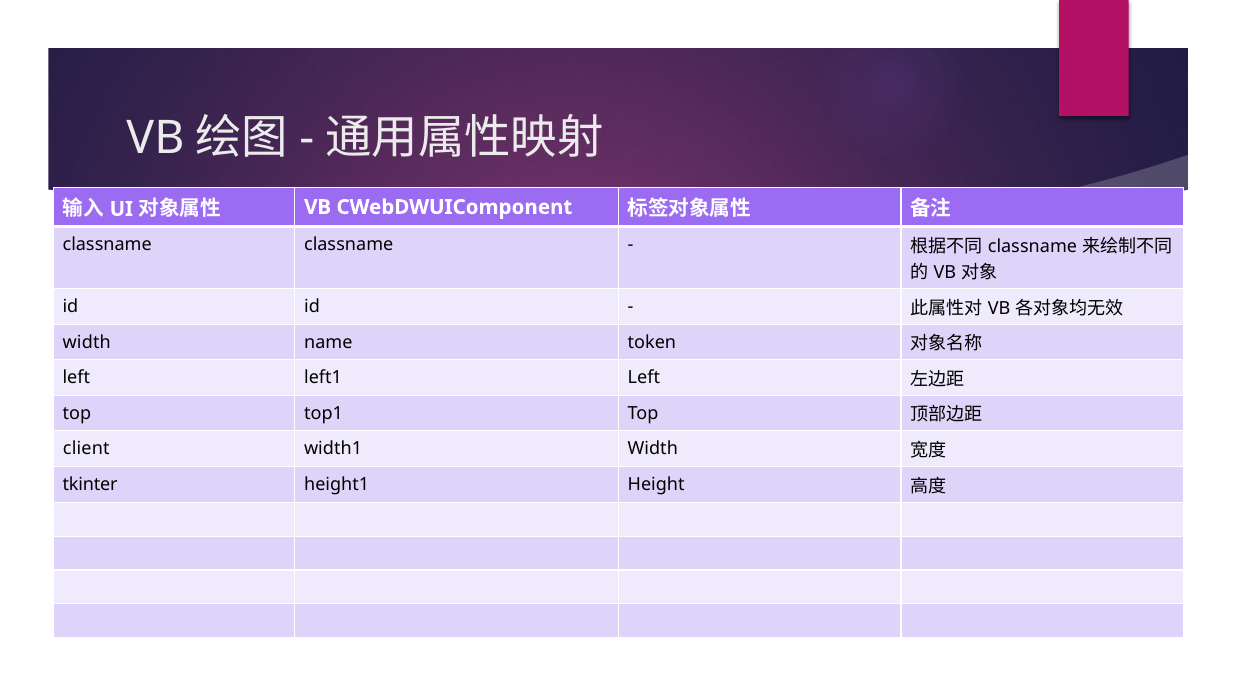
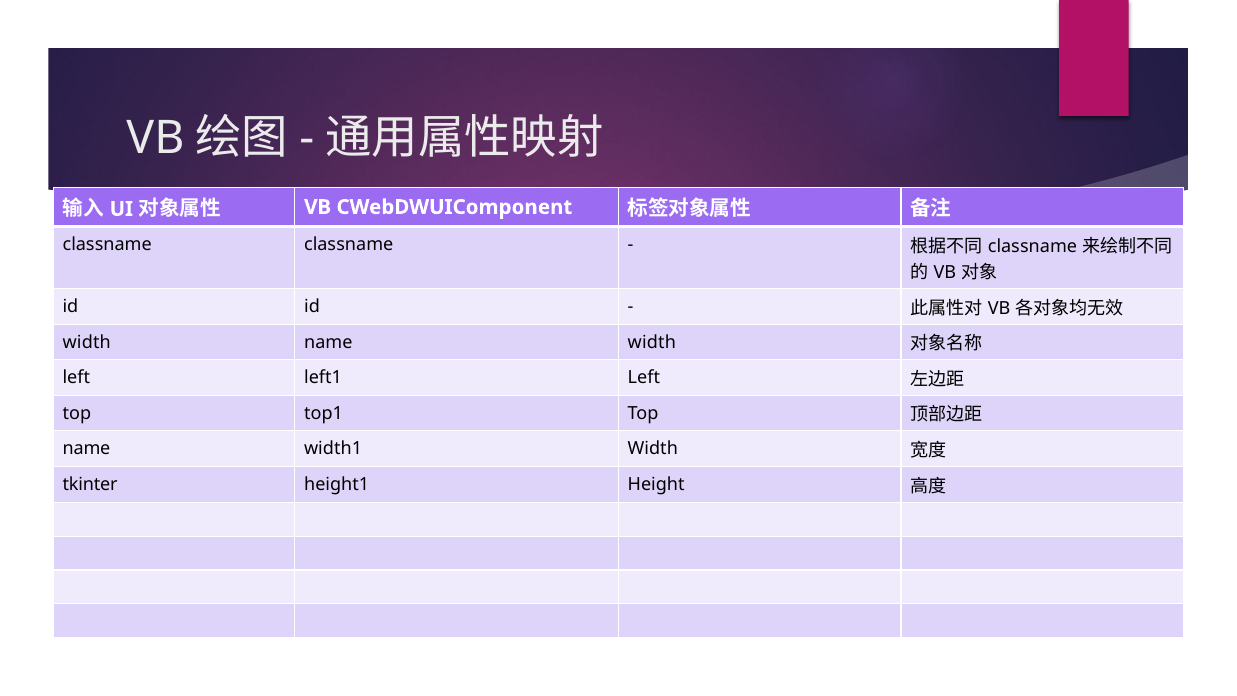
name token: token -> width (652, 342)
client: client -> name (87, 449)
